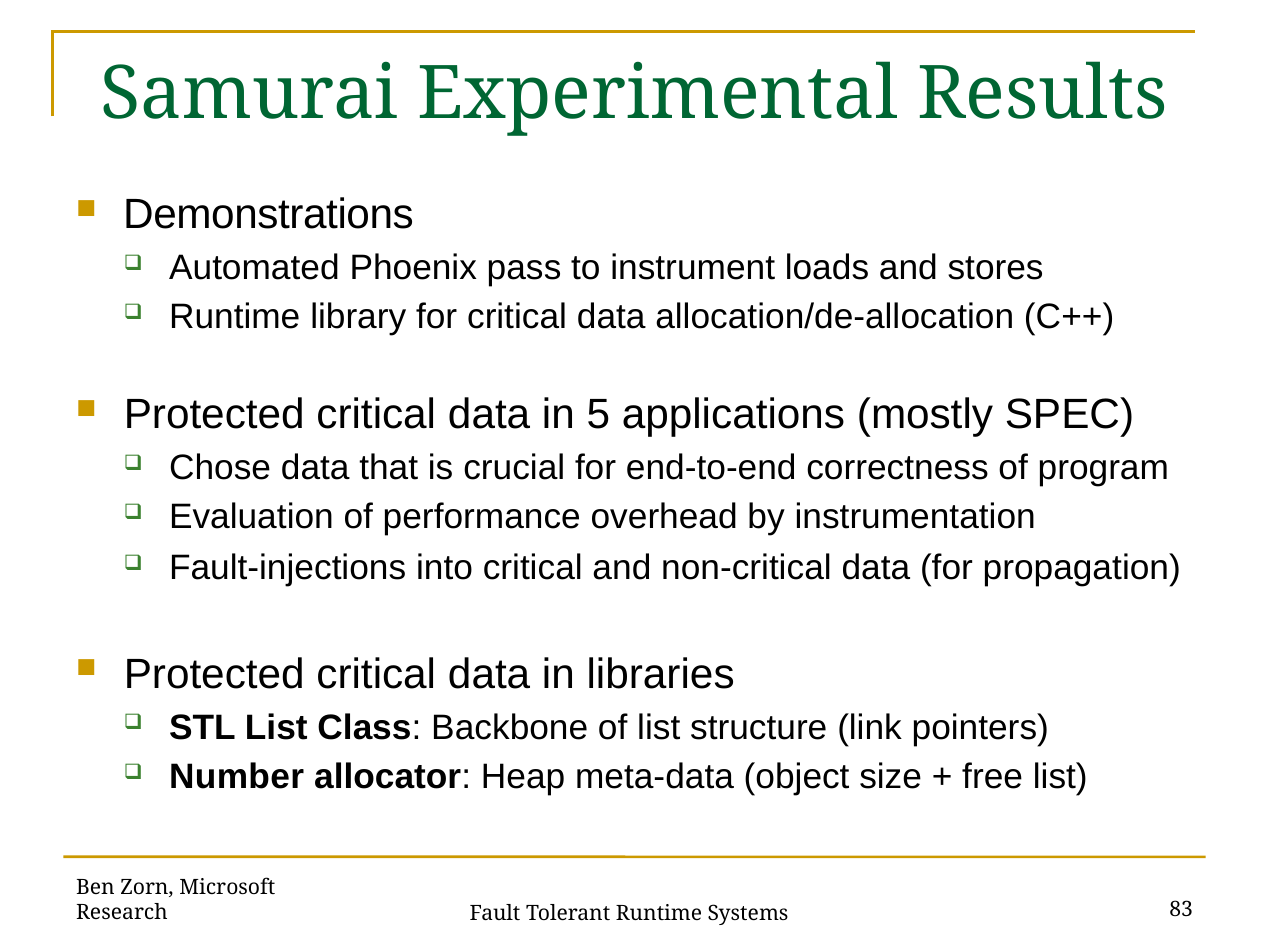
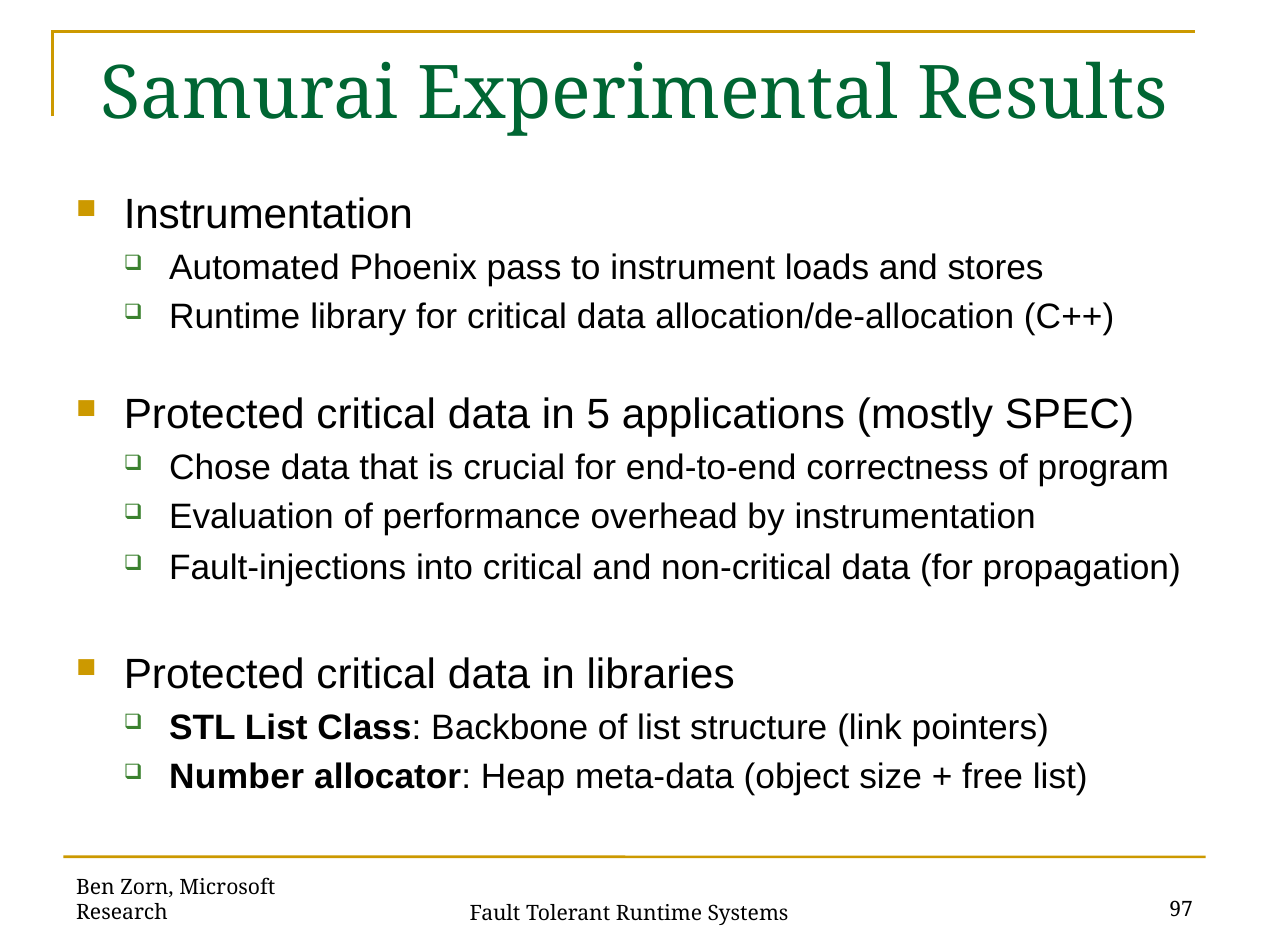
Demonstrations: Demonstrations -> Instrumentation (268, 214)
83: 83 -> 97 (1181, 909)
